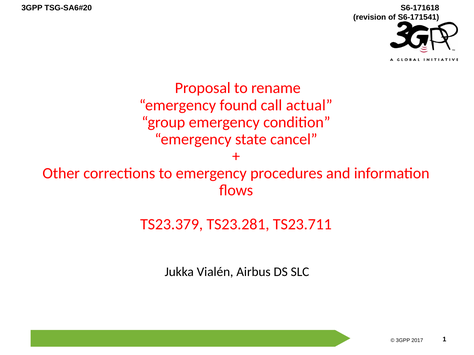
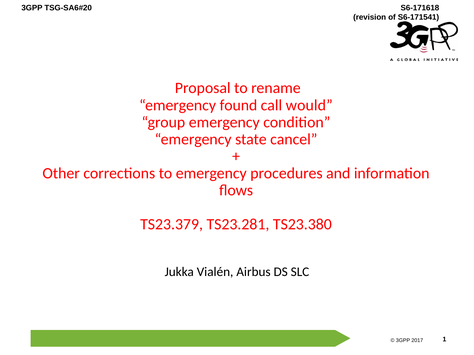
actual: actual -> would (309, 105)
TS23.711: TS23.711 -> TS23.380 (302, 225)
